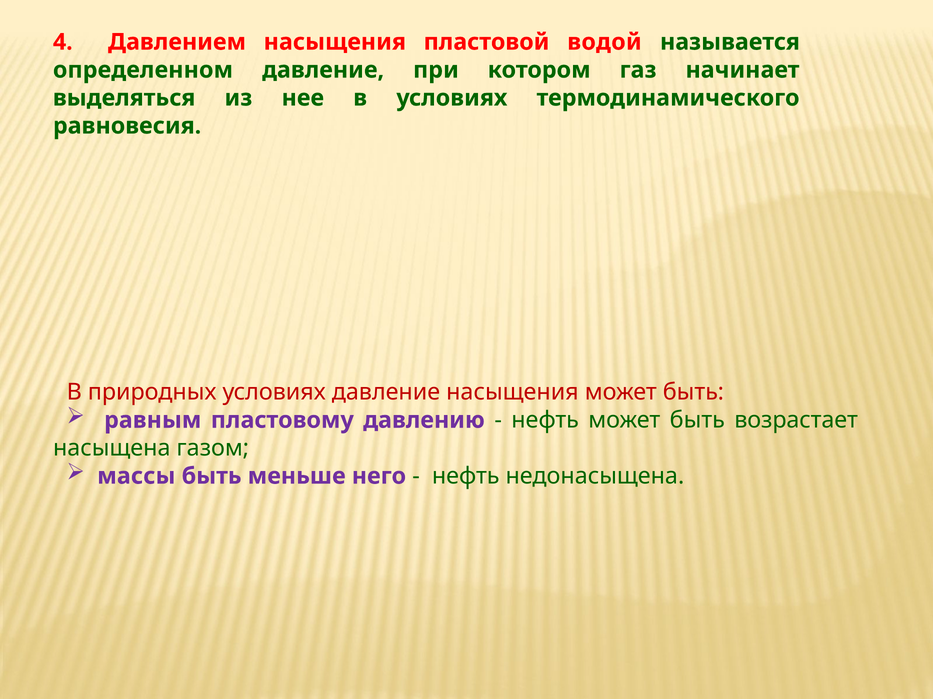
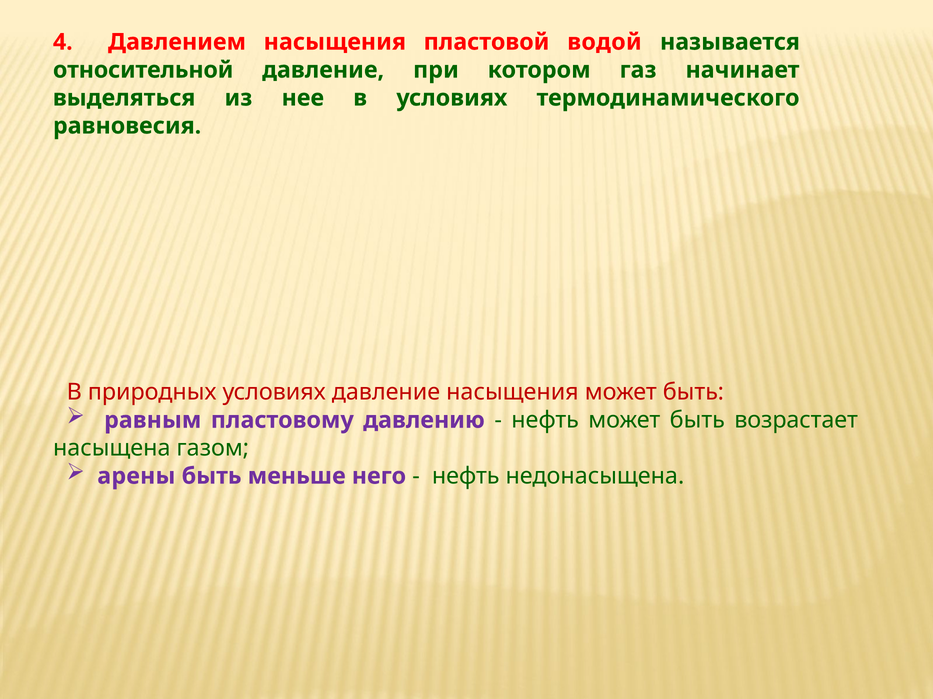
определенном: определенном -> относительной (143, 70)
массы: массы -> арены (136, 477)
